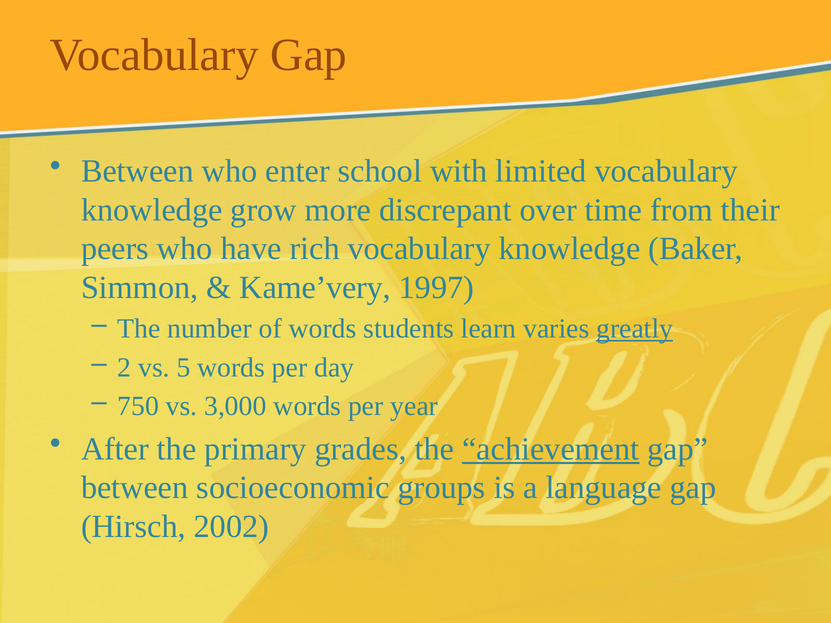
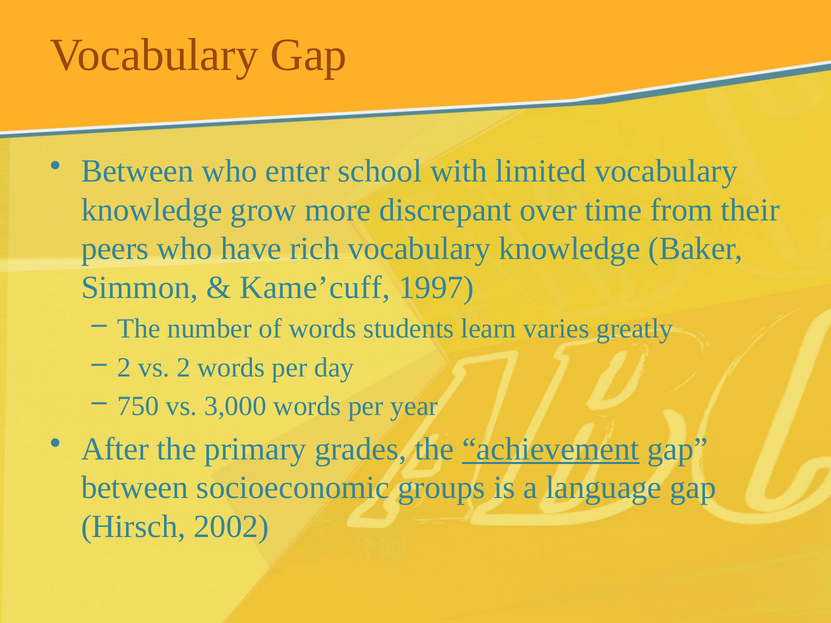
Kame’very: Kame’very -> Kame’cuff (315, 288)
greatly underline: present -> none (635, 329)
vs 5: 5 -> 2 (183, 368)
